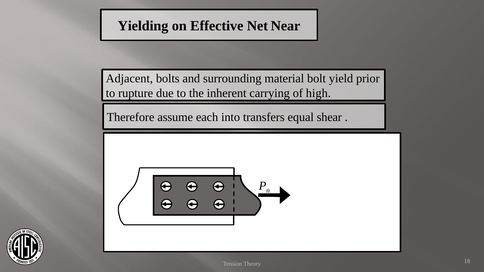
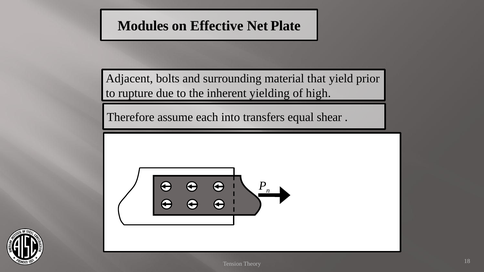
Yielding: Yielding -> Modules (143, 26)
Near: Near -> Plate (286, 26)
bolt: bolt -> that (316, 79)
carrying: carrying -> yielding (270, 93)
